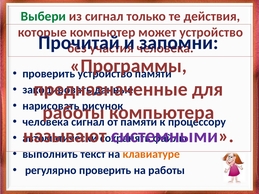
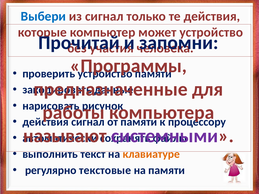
Выбери colour: green -> blue (43, 16)
человека: человека -> действия (46, 122)
регулярно проверить: проверить -> текстовые (105, 170)
на работы: работы -> памяти (167, 170)
